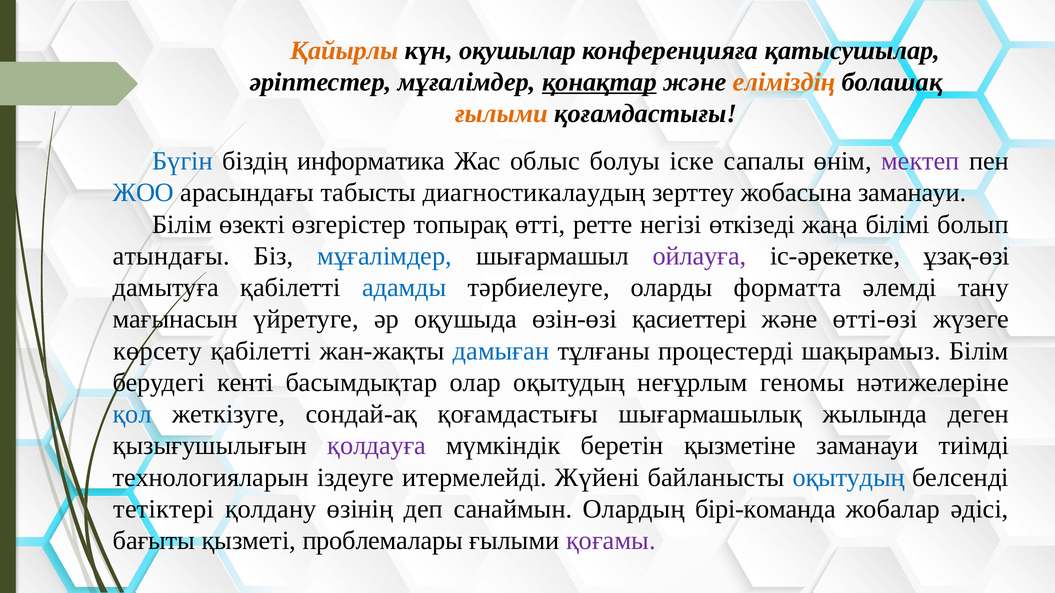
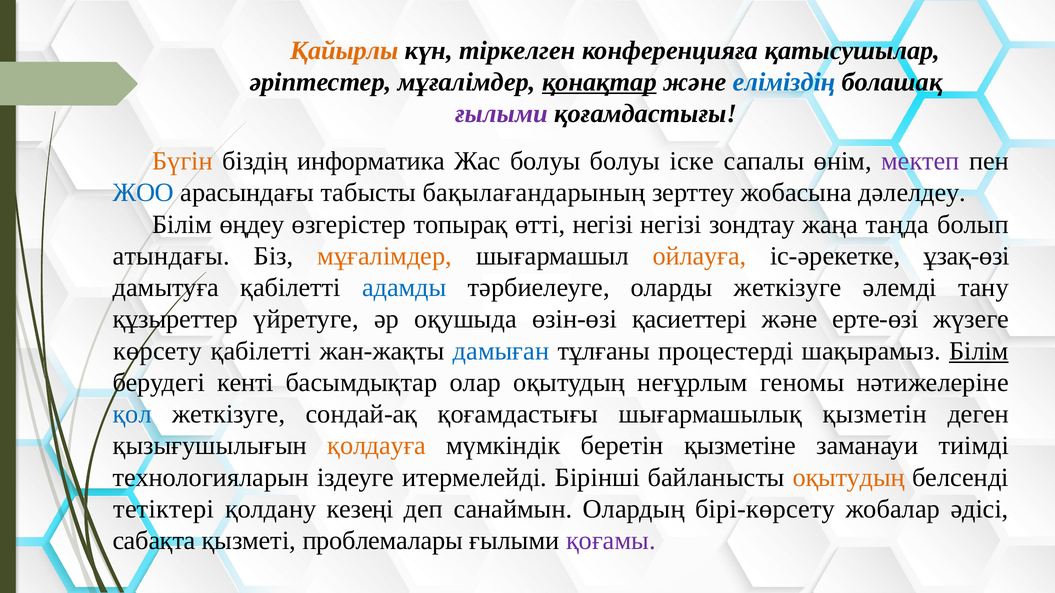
оқушылар: оқушылар -> тіркелген (517, 50)
еліміздің colour: orange -> blue (784, 82)
ғылыми colour: orange -> purple (501, 114)
Бүгін colour: blue -> orange (183, 161)
Жас облыс: облыс -> болуы (545, 161)
диагностикалаудың: диагностикалаудың -> бақылағандарының (534, 193)
жобасына заманауи: заманауи -> дәлелдеу (912, 193)
өзекті: өзекті -> өңдеу (252, 224)
өтті ретте: ретте -> негізі (603, 224)
өткізеді: өткізеді -> зондтау (752, 224)
білімі: білімі -> таңда (897, 224)
мұғалімдер colour: blue -> orange (385, 256)
ойлауға colour: purple -> orange (699, 256)
оларды форматта: форматта -> жеткізуге (788, 288)
мағынасын: мағынасын -> құзыреттер (175, 319)
өтті-өзі: өтті-өзі -> ерте-өзі (875, 319)
Білім underline: none -> present (979, 351)
жылында: жылында -> қызметін (875, 414)
қолдауға colour: purple -> orange (377, 446)
Жүйені: Жүйені -> Бірінші (597, 478)
оқытудың colour: blue -> orange (849, 478)
өзінің: өзінің -> кезеңі (360, 509)
бірі-команда: бірі-команда -> бірі-көрсету (765, 509)
бағыты: бағыты -> сабақта (154, 541)
